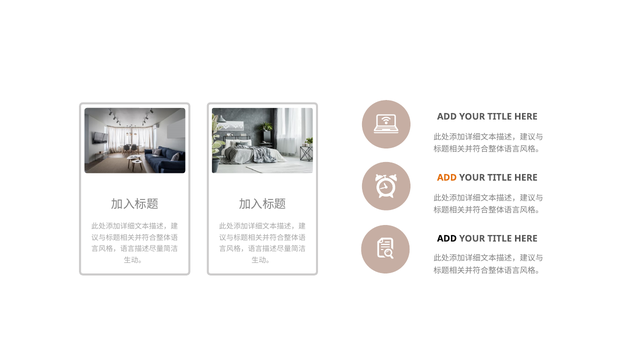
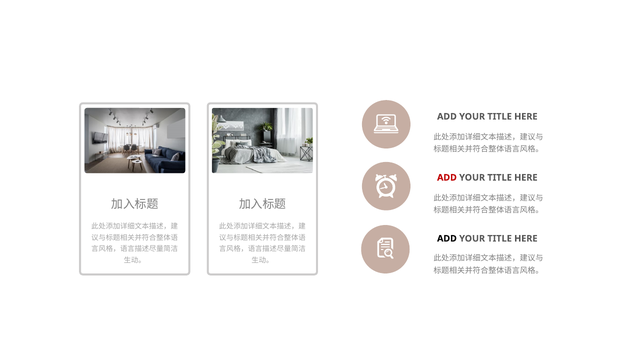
ADD colour: orange -> red (447, 178)
